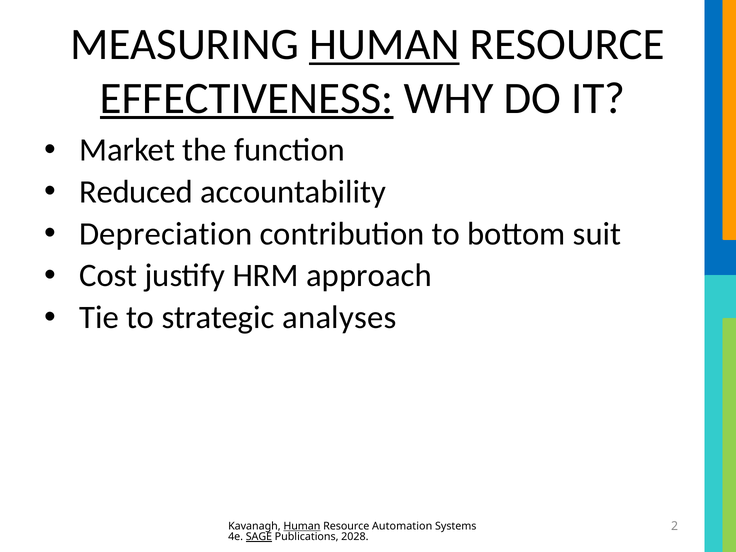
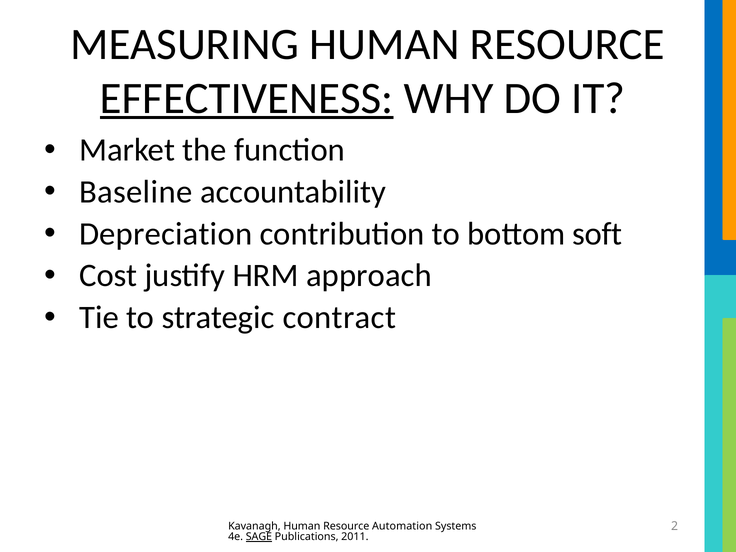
HUMAN underline: present -> none (384, 44)
Reduced: Reduced -> Baseline (136, 192)
suit: suit -> soft (597, 234)
analyses: analyses -> contract (339, 318)
Human underline: present -> none (302, 526)
2028: 2028 -> 2011 (355, 537)
